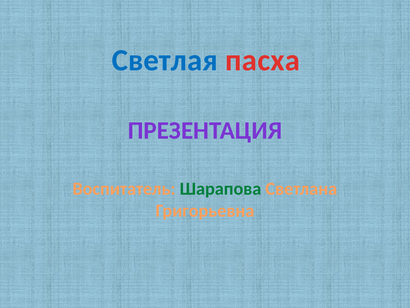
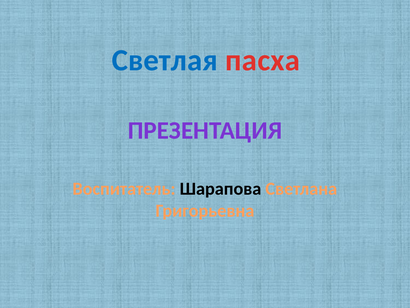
Шарапова colour: green -> black (220, 189)
